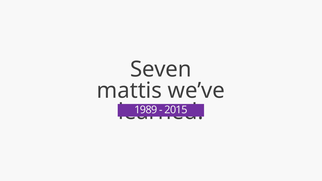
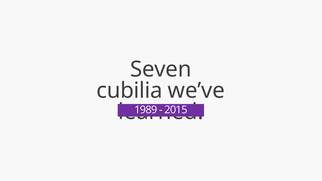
mattis: mattis -> cubilia (129, 91)
